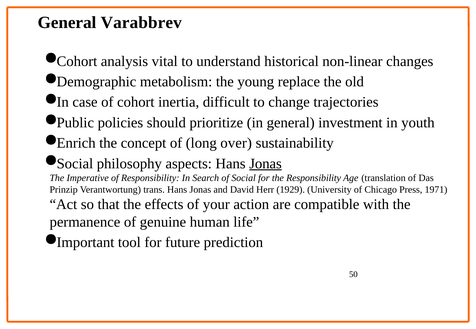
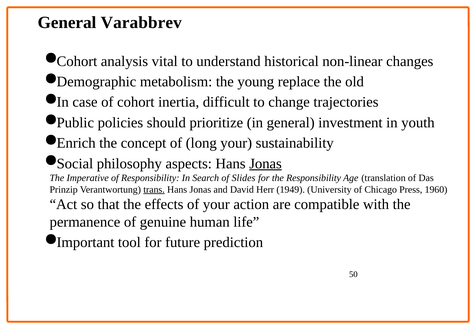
long over: over -> your (236, 143)
Social: Social -> Slides (244, 178)
trans underline: none -> present (154, 190)
1929: 1929 -> 1949 (291, 190)
1971: 1971 -> 1960 (436, 190)
